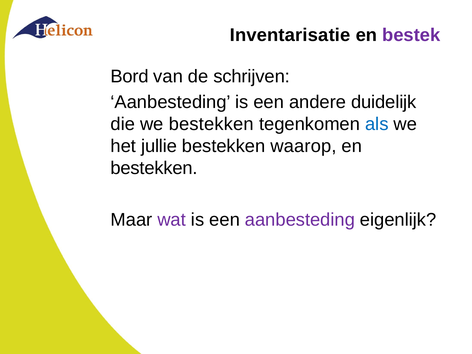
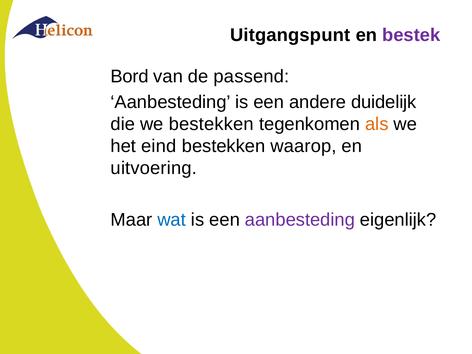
Inventarisatie: Inventarisatie -> Uitgangspunt (290, 35)
schrijven: schrijven -> passend (251, 76)
als colour: blue -> orange (377, 124)
jullie: jullie -> eind (159, 146)
bestekken: bestekken -> uitvoering (154, 168)
wat colour: purple -> blue (172, 220)
